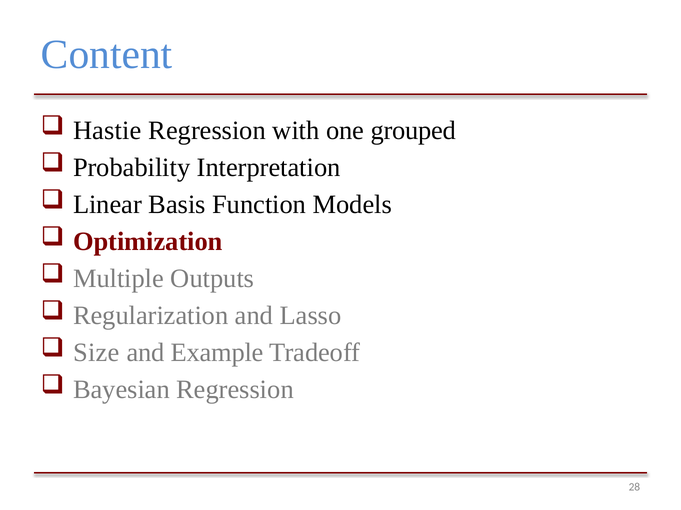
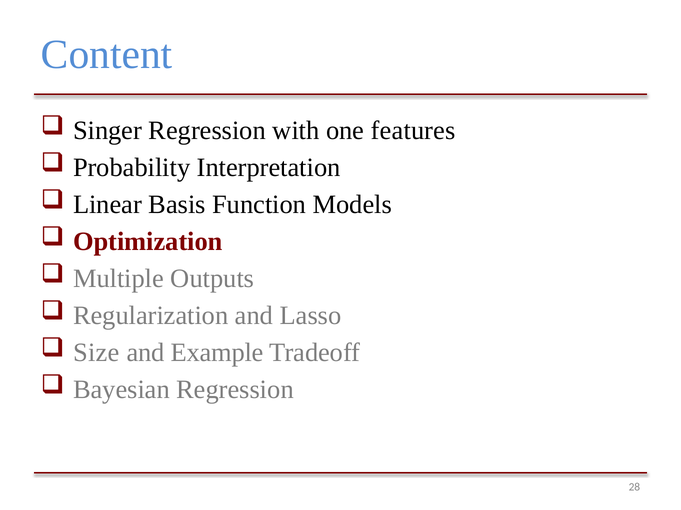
Hastie: Hastie -> Singer (107, 131)
grouped: grouped -> features (413, 131)
